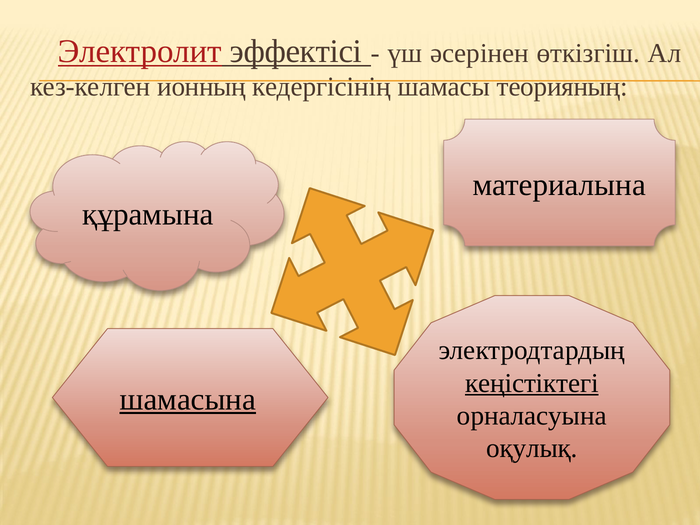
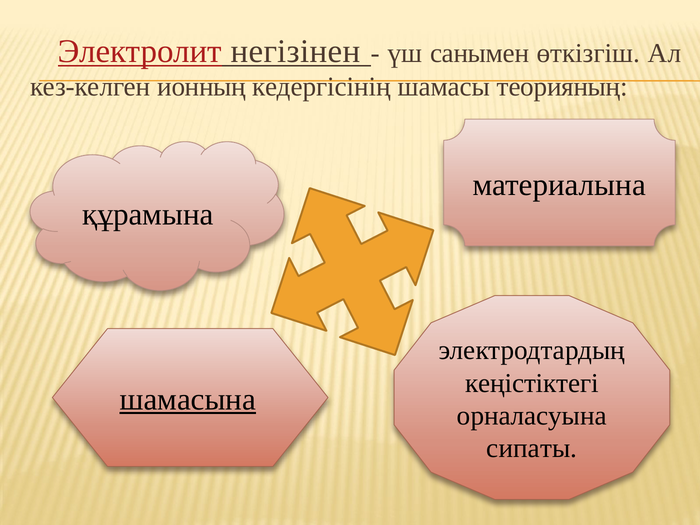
эффектісі: эффектісі -> негізінен (296, 51)
әсерінен: әсерінен -> санымен (480, 53)
кеңістіктегі underline: present -> none (532, 383)
оқулық: оқулық -> сипаты (532, 448)
